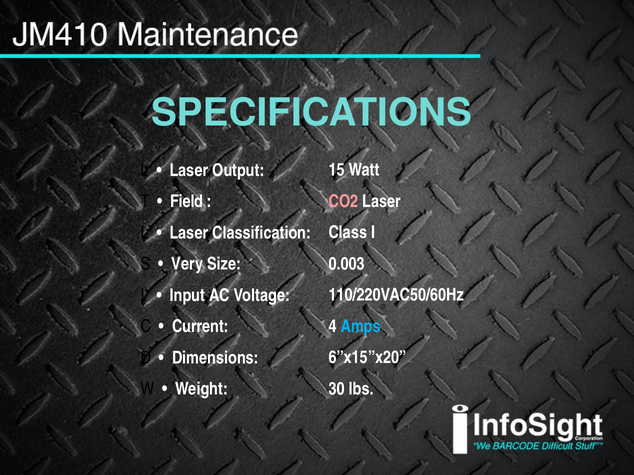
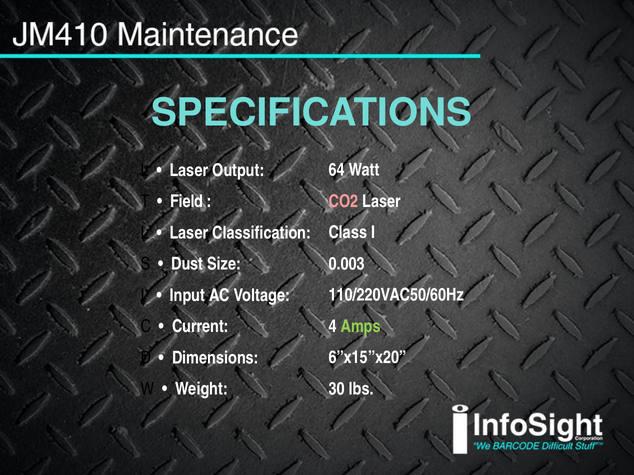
15: 15 -> 64 (337, 170)
Very: Very -> Dust (187, 264)
Amps colour: light blue -> light green (361, 327)
